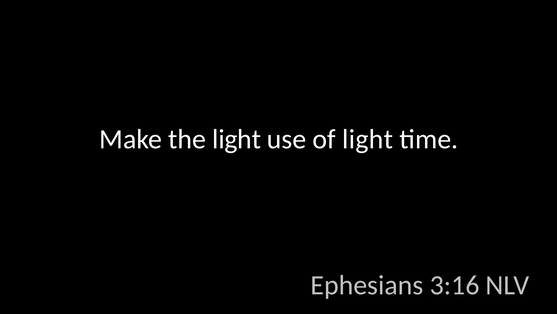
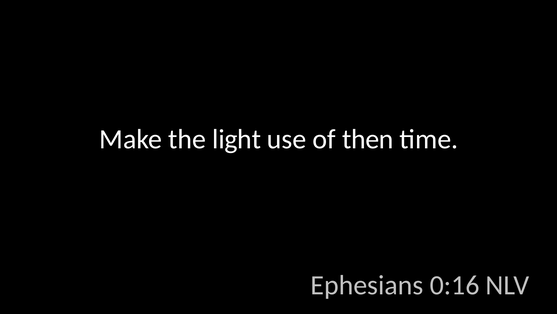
of light: light -> then (368, 139)
3:16: 3:16 -> 0:16 (455, 285)
